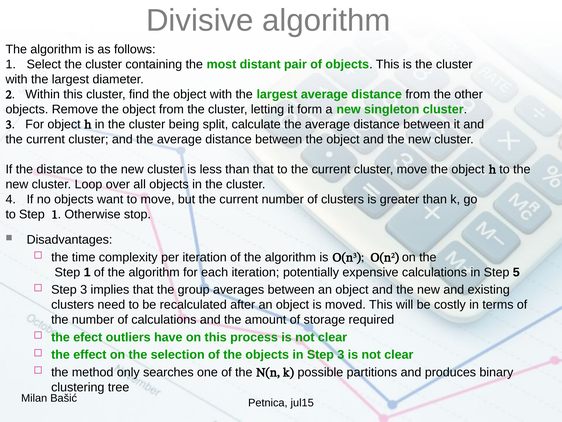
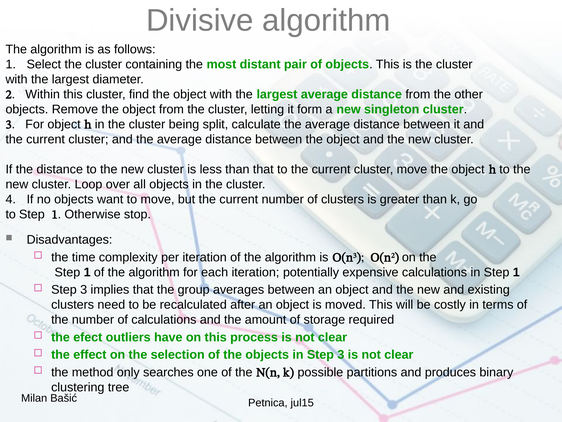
in Step 5: 5 -> 1 (516, 272)
